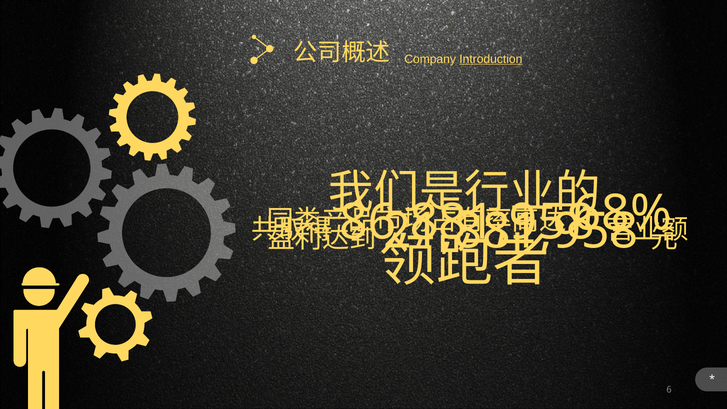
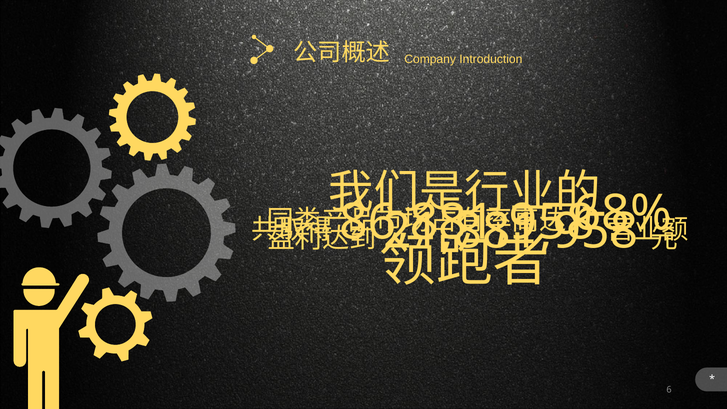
Introduction underline: present -> none (491, 59)
